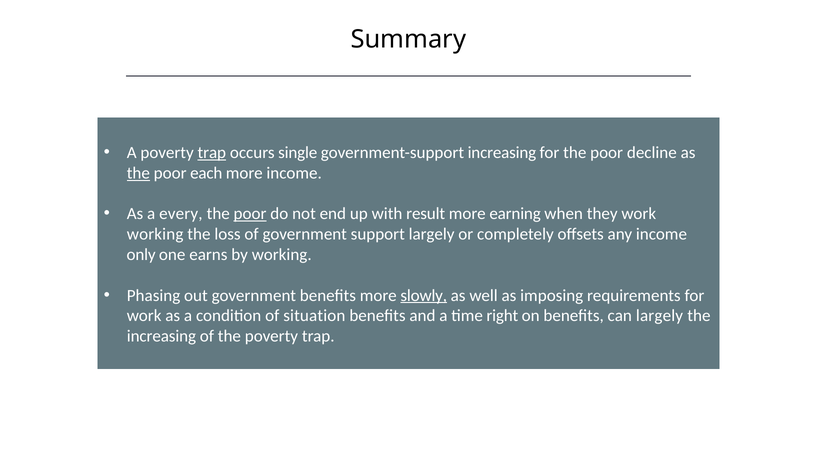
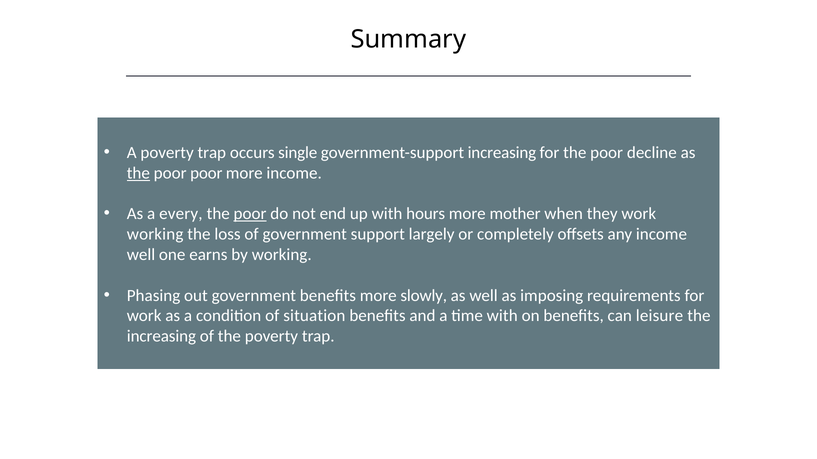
trap underline: present -> none (212, 153)
poor each: each -> poor (206, 173)
result: result -> hours (426, 214)
earning: earning -> mother (515, 214)
only: only -> well (141, 255)
slowly underline: present -> none (424, 296)
time right: right -> with (502, 316)
can largely: largely -> leisure (660, 316)
